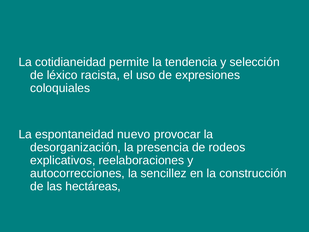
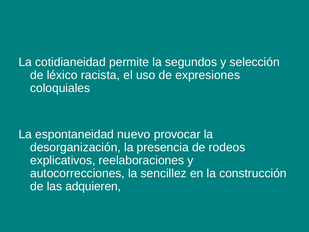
tendencia: tendencia -> segundos (191, 62)
hectáreas: hectáreas -> adquieren (93, 186)
